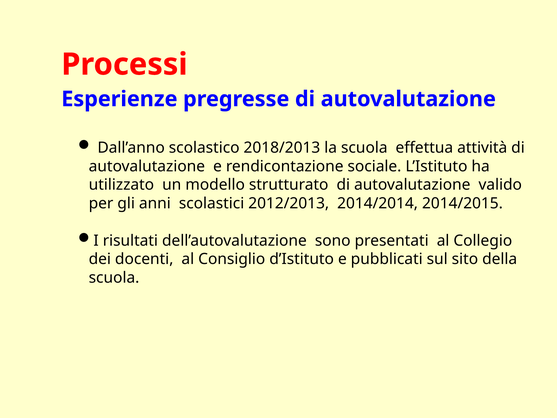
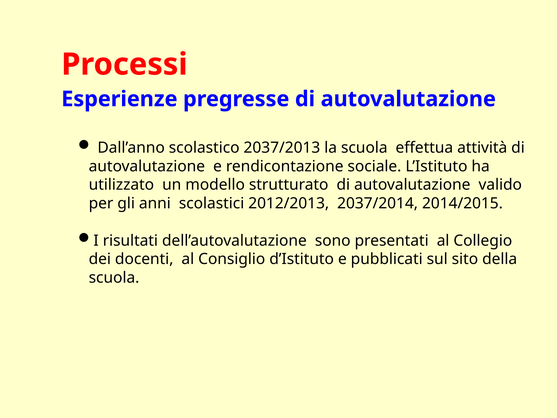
2018/2013: 2018/2013 -> 2037/2013 (282, 148)
2014/2014: 2014/2014 -> 2037/2014 (378, 203)
